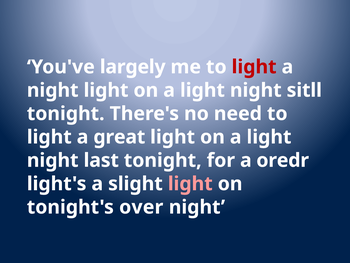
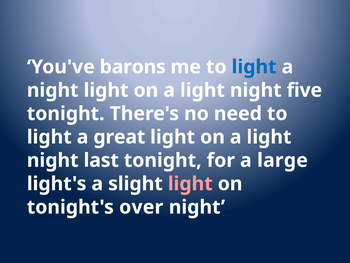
largely: largely -> barons (133, 67)
light colour: red -> blue (254, 67)
sitll: sitll -> five (304, 90)
oredr: oredr -> large (282, 160)
